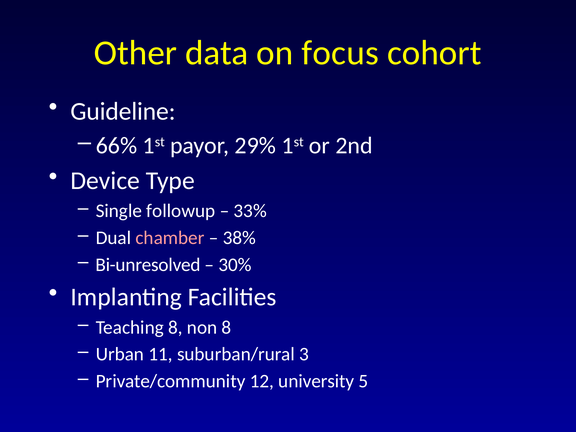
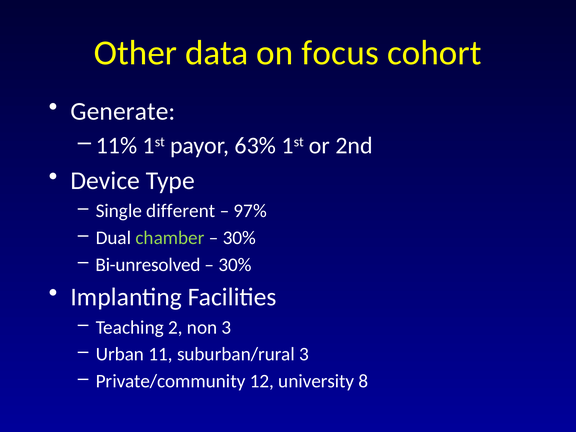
Guideline: Guideline -> Generate (123, 111)
66%: 66% -> 11% (116, 146)
29%: 29% -> 63% (255, 146)
followup: followup -> different (181, 211)
33%: 33% -> 97% (250, 211)
chamber colour: pink -> light green (170, 238)
38%: 38% -> 30% (239, 238)
Teaching 8: 8 -> 2 (175, 327)
non 8: 8 -> 3 (226, 327)
5: 5 -> 8 (363, 381)
